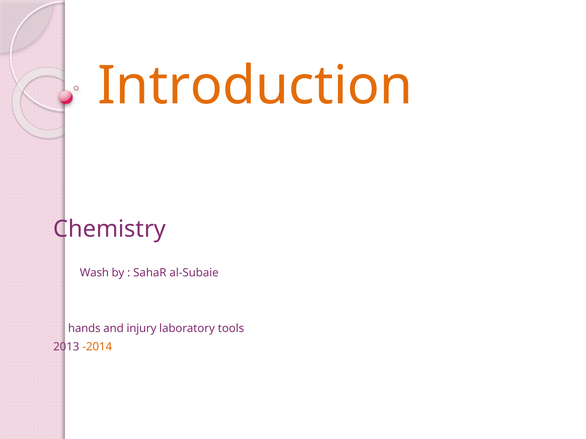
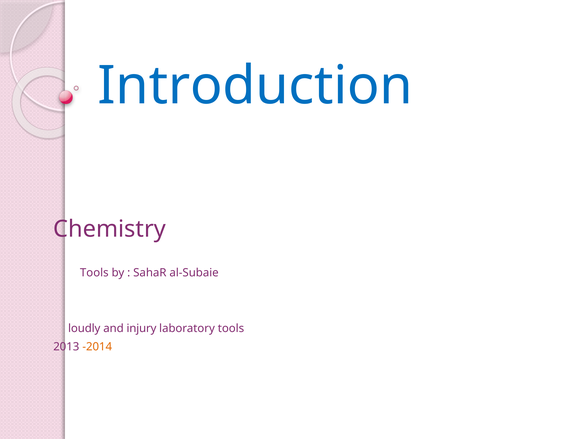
Introduction colour: orange -> blue (255, 86)
Wash: Wash -> Tools (94, 273)
hands: hands -> loudly (84, 329)
